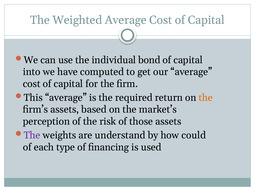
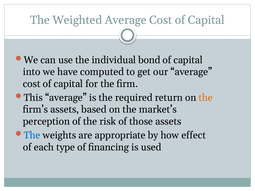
The colour: purple -> blue (32, 135)
understand: understand -> appropriate (120, 135)
could: could -> effect (194, 135)
